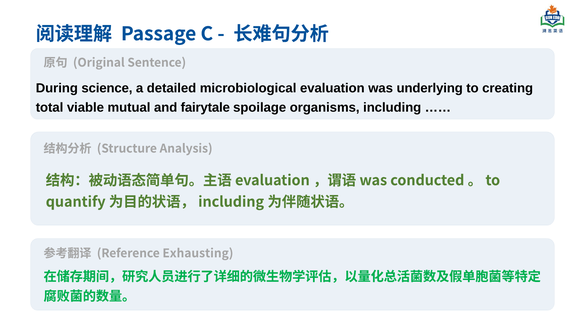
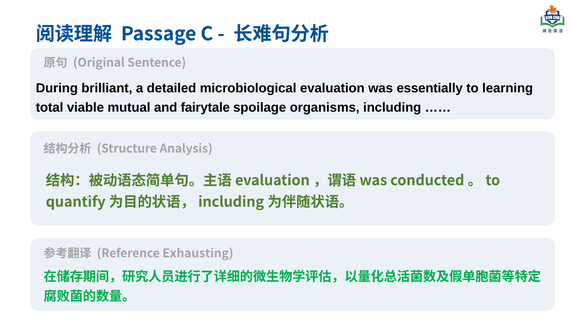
science: science -> brilliant (107, 88)
underlying: underlying -> essentially (430, 88)
creating: creating -> learning (508, 88)
